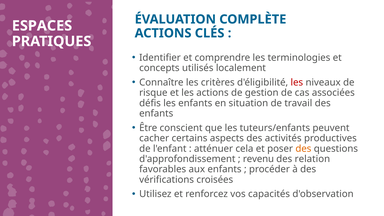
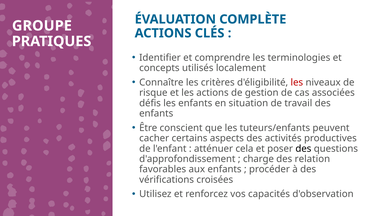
ESPACES: ESPACES -> GROUPE (42, 26)
des colour: orange -> black (303, 149)
revenu: revenu -> charge (258, 159)
